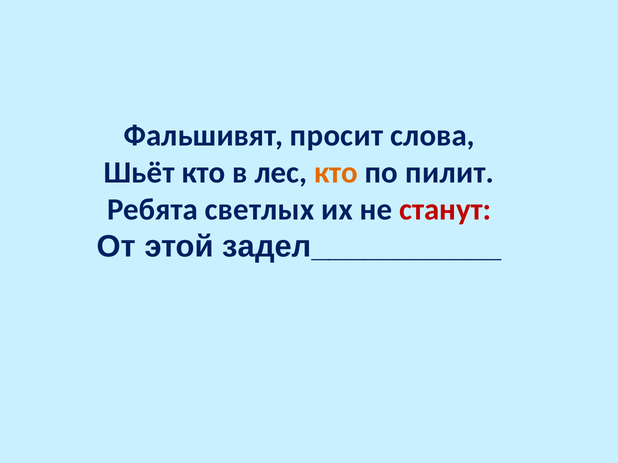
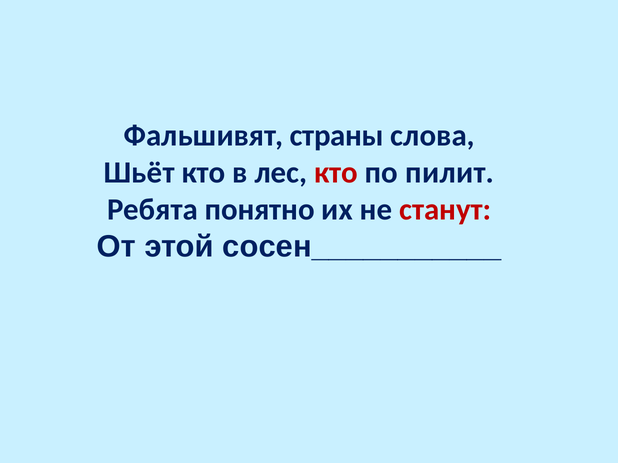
просит: просит -> страны (337, 136)
кто colour: orange -> red (336, 173)
светлых: светлых -> понятно (260, 210)
задел___________: задел___________ -> сосен___________ (362, 247)
